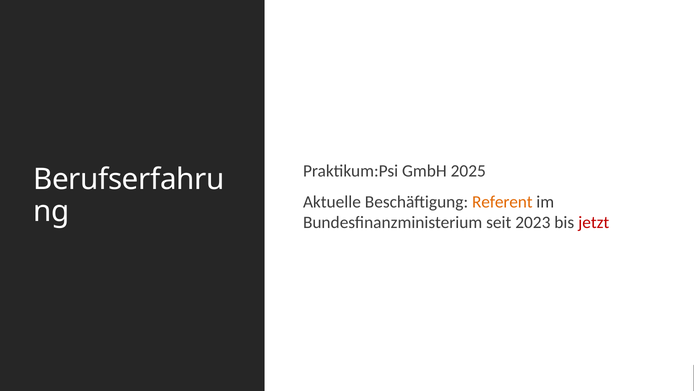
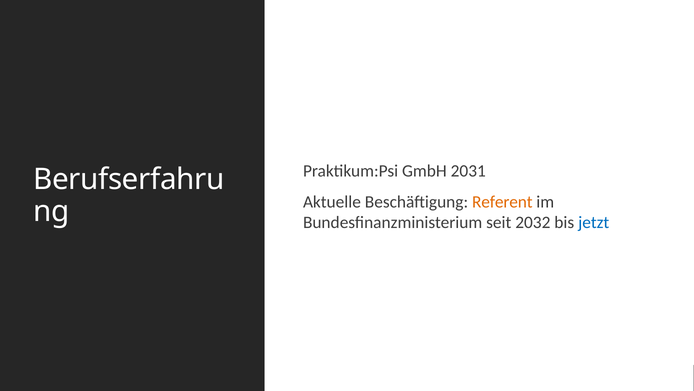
2025: 2025 -> 2031 (468, 171)
2023: 2023 -> 2032 (533, 222)
jetzt colour: red -> blue (594, 222)
